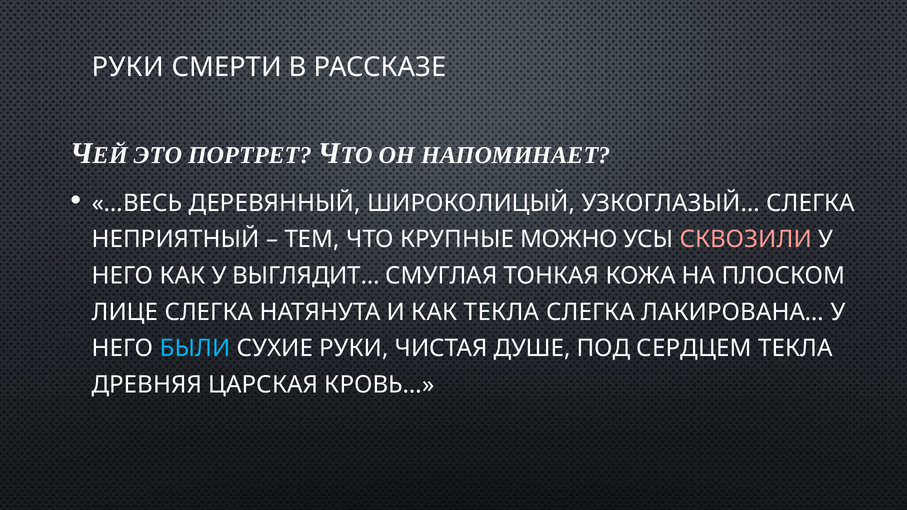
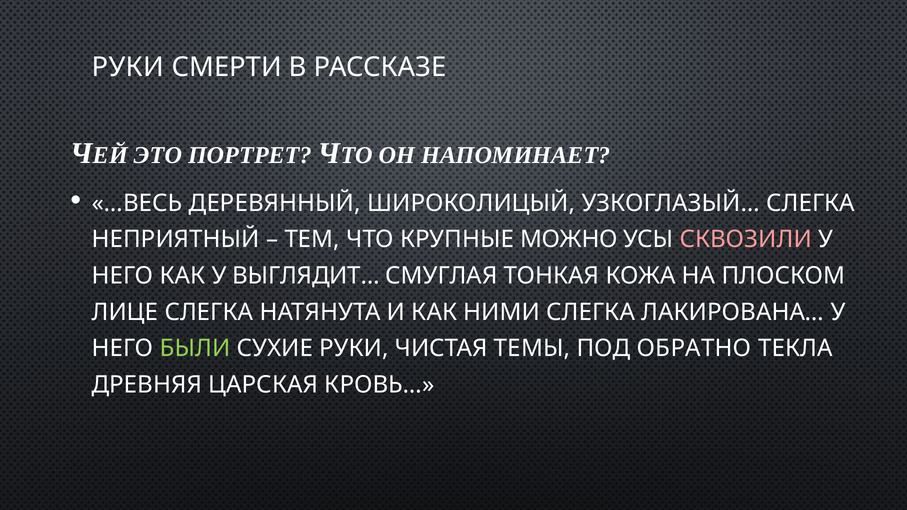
КАК ТЕКЛА: ТЕКЛА -> НИМИ (502, 312)
БЫЛИ colour: light blue -> light green (195, 349)
ДУШЕ: ДУШЕ -> ТЕМЫ (532, 349)
СЕРДЦЕМ: СЕРДЦЕМ -> ОБРАТНО (694, 349)
